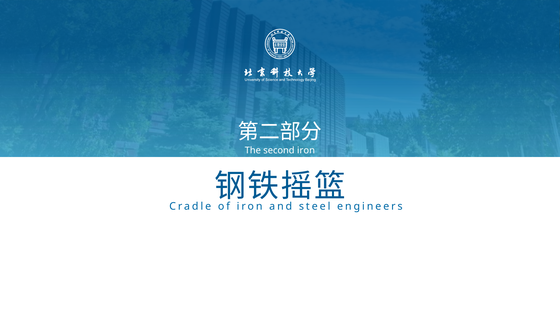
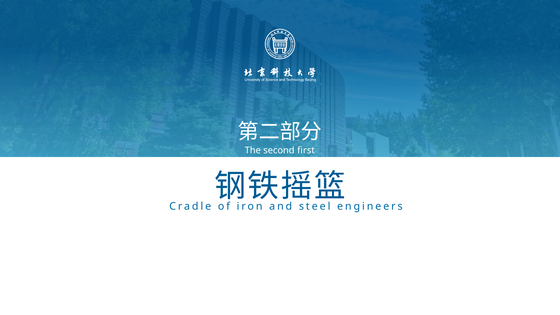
second iron: iron -> first (306, 150)
